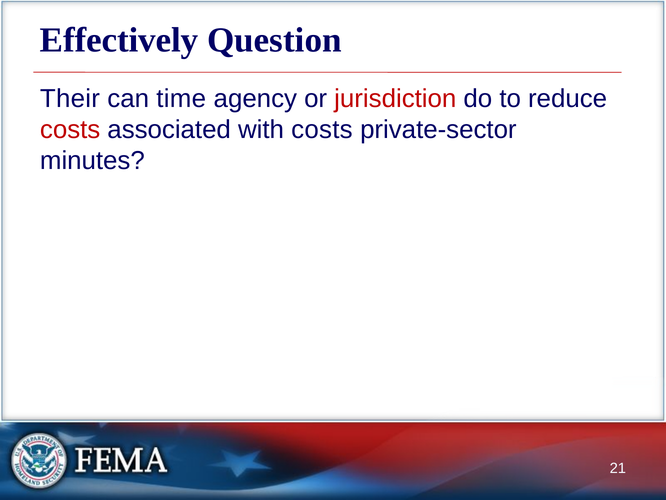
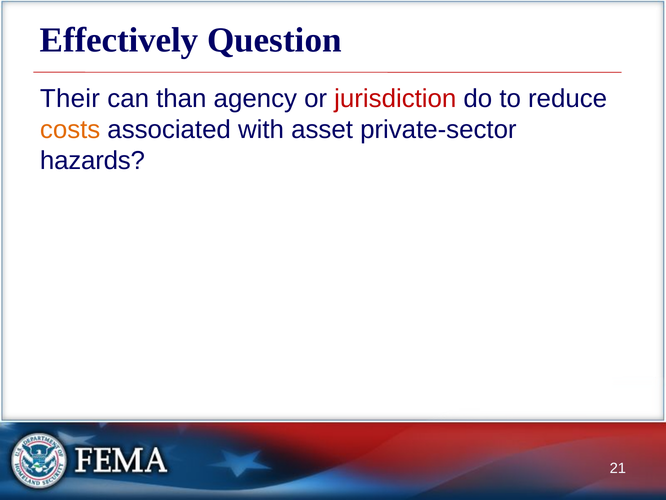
time: time -> than (181, 99)
costs colour: red -> orange (70, 130)
with costs: costs -> asset (322, 130)
minutes: minutes -> hazards (92, 161)
